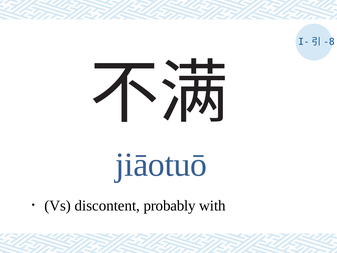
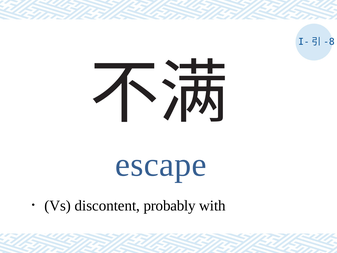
jiāotuō: jiāotuō -> escape (161, 165)
